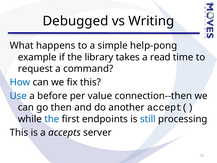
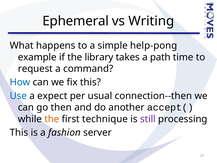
Debugged: Debugged -> Ephemeral (76, 21)
read: read -> path (160, 57)
before: before -> expect (52, 96)
value: value -> usual (100, 96)
the colour: blue -> orange (52, 119)
endpoints: endpoints -> technique (105, 119)
still colour: blue -> purple (148, 119)
accepts: accepts -> fashion (64, 132)
